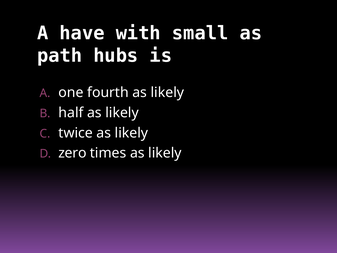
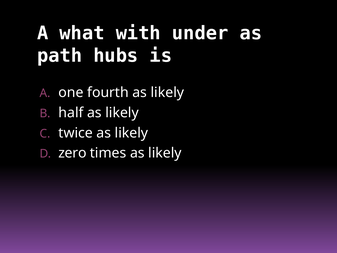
have: have -> what (82, 33)
small: small -> under (200, 33)
